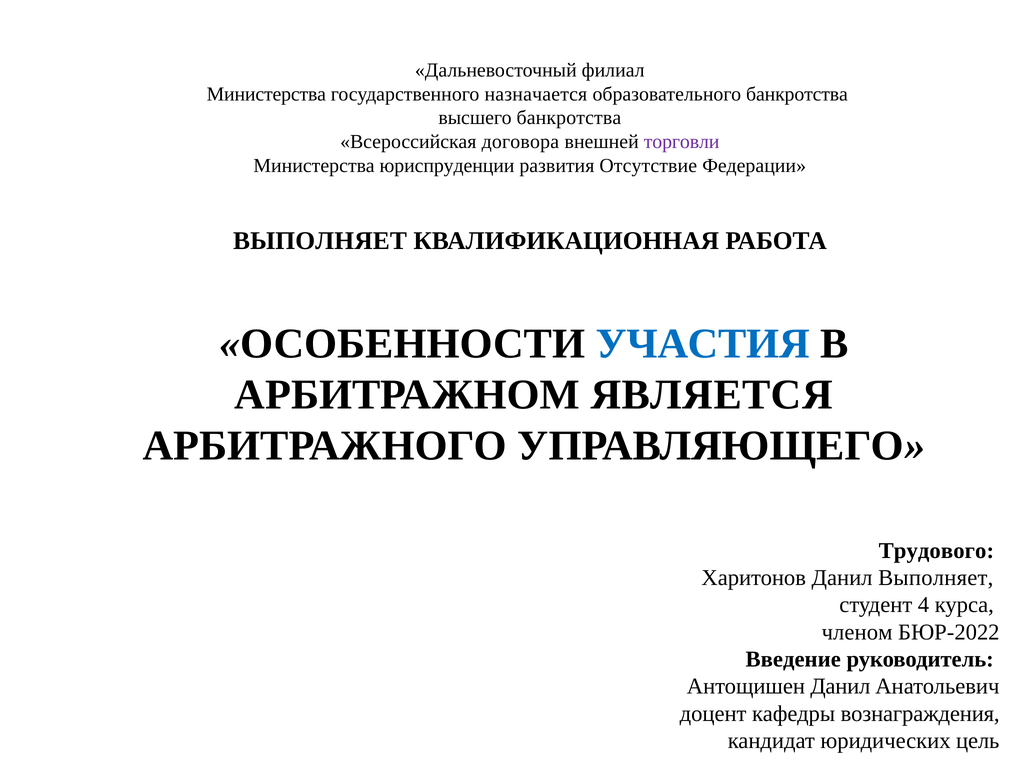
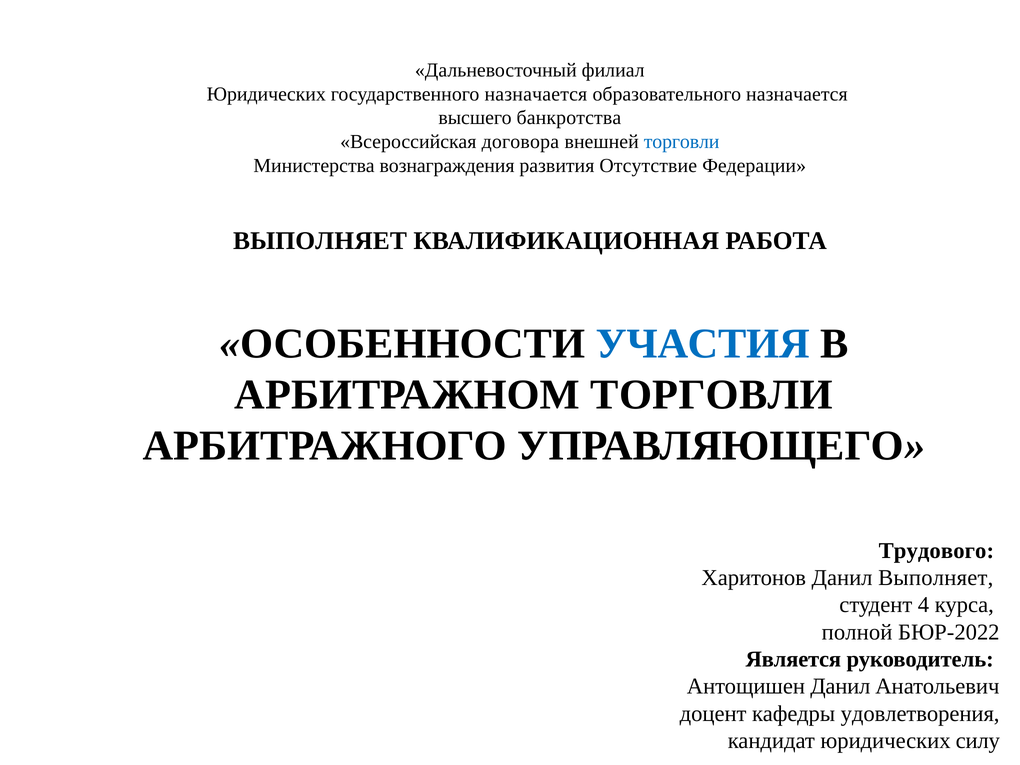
Министерства: Министерства -> Юридических (266, 94)
образовательного банкротства: банкротства -> назначается (797, 94)
торговли colour: purple -> blue (682, 142)
юриспруденции: юриспруденции -> вознаграждения (447, 166)
АРБИТРАЖНОМ ЯВЛЯЕТСЯ: ЯВЛЯЕТСЯ -> ТОРГОВЛИ (712, 395)
членом: членом -> полной (857, 632)
Введение: Введение -> Является (793, 659)
вознаграждения: вознаграждения -> удовлетворения (920, 714)
цель: цель -> силу (978, 741)
